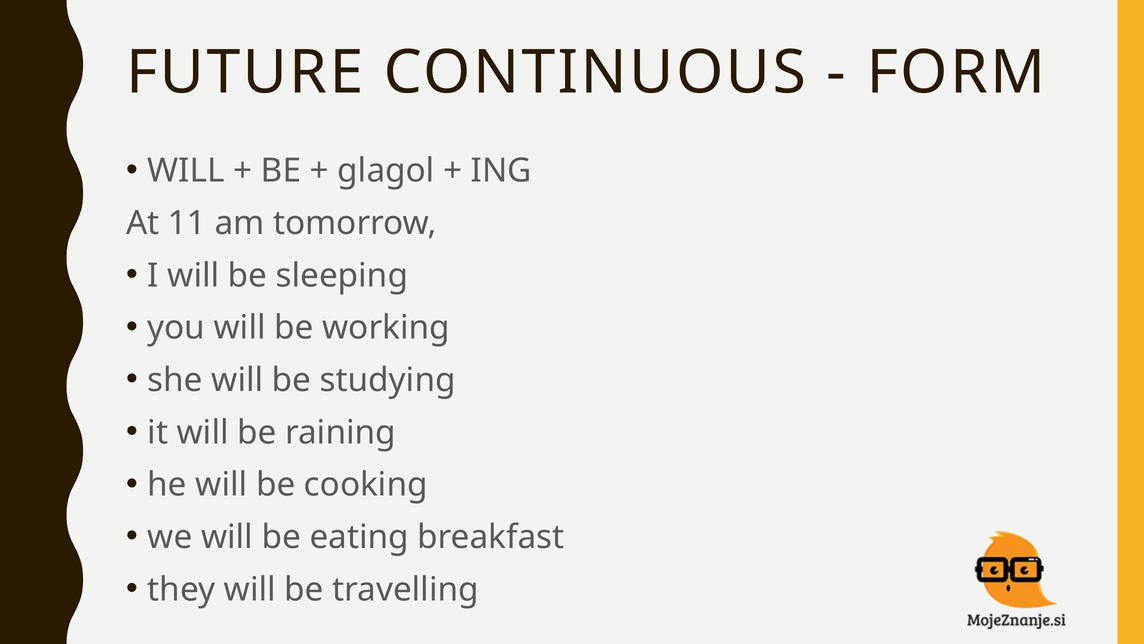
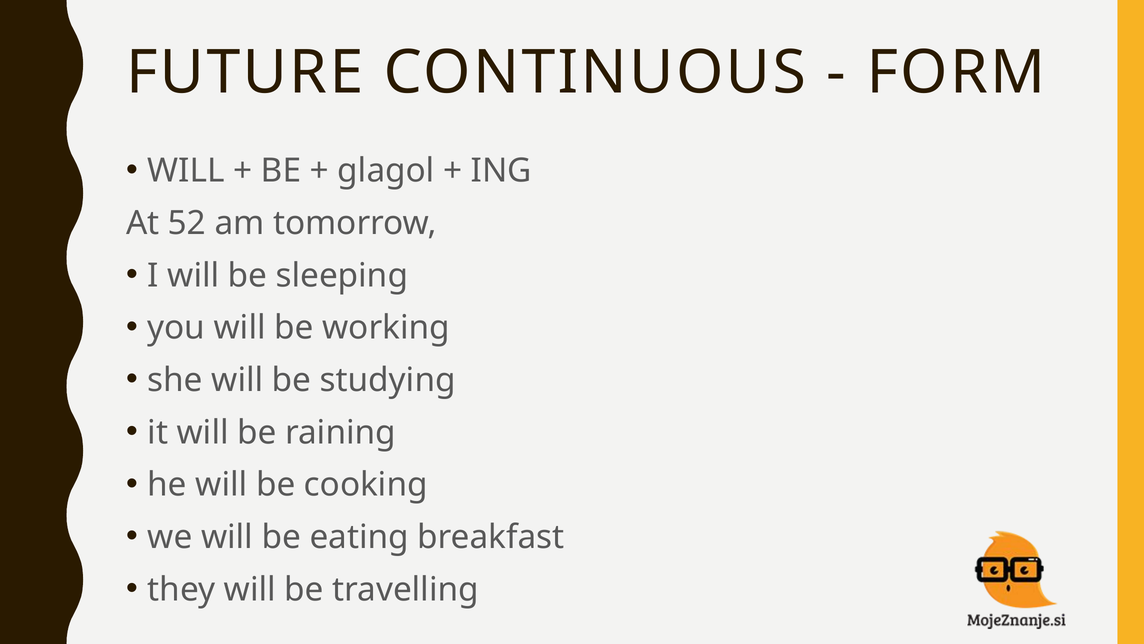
11: 11 -> 52 (187, 223)
